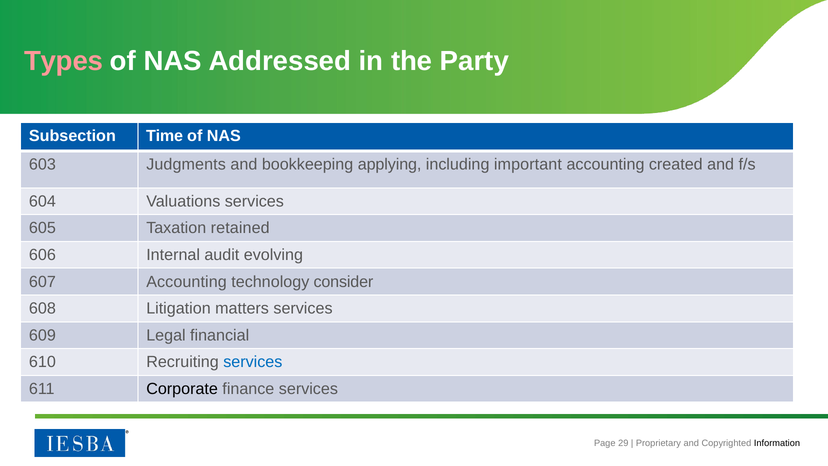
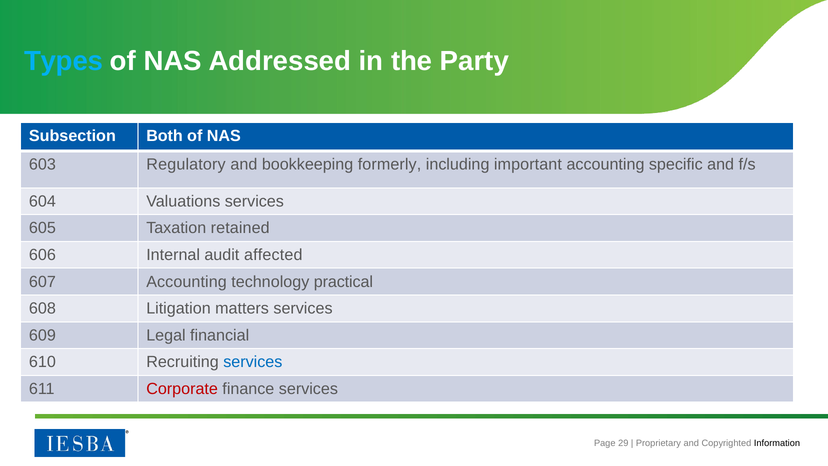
Types colour: pink -> light blue (64, 61)
Time: Time -> Both (164, 136)
Judgments: Judgments -> Regulatory (186, 164)
applying: applying -> formerly (390, 164)
created: created -> specific (676, 164)
evolving: evolving -> affected (273, 255)
consider: consider -> practical (343, 282)
Corporate colour: black -> red (182, 389)
